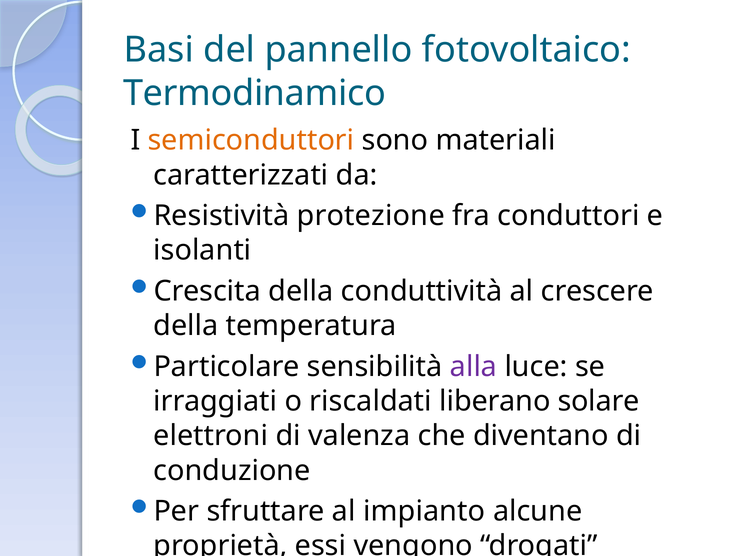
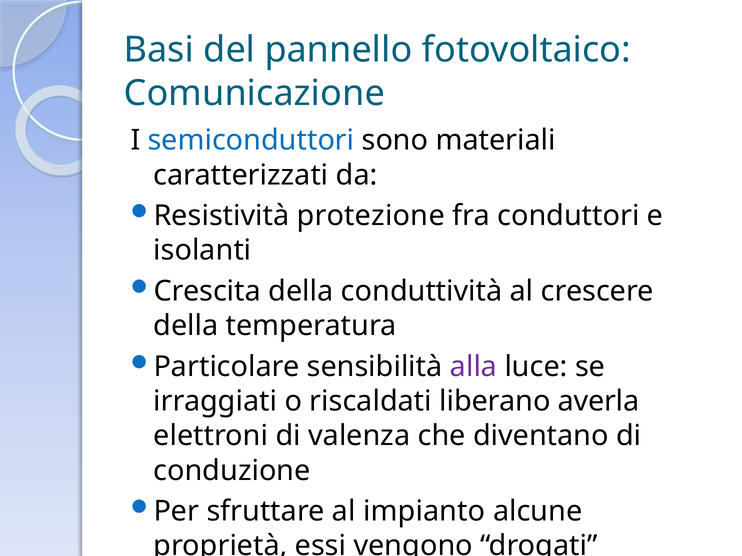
Termodinamico: Termodinamico -> Comunicazione (254, 93)
semiconduttori colour: orange -> blue (251, 141)
solare: solare -> averla (599, 402)
